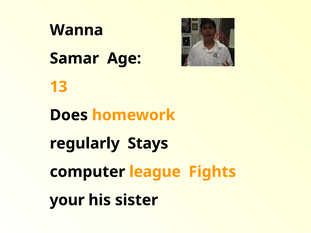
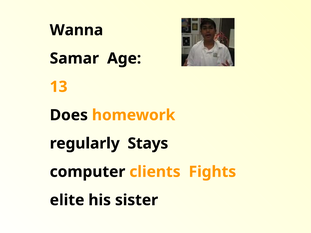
league: league -> clients (155, 172)
your: your -> elite (67, 200)
